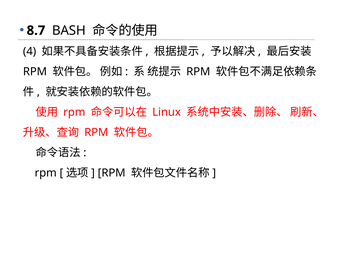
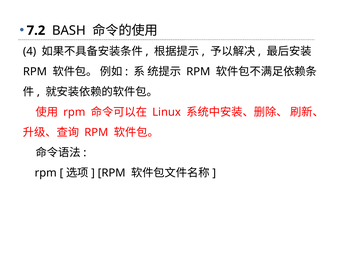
8.7: 8.7 -> 7.2 (36, 30)
